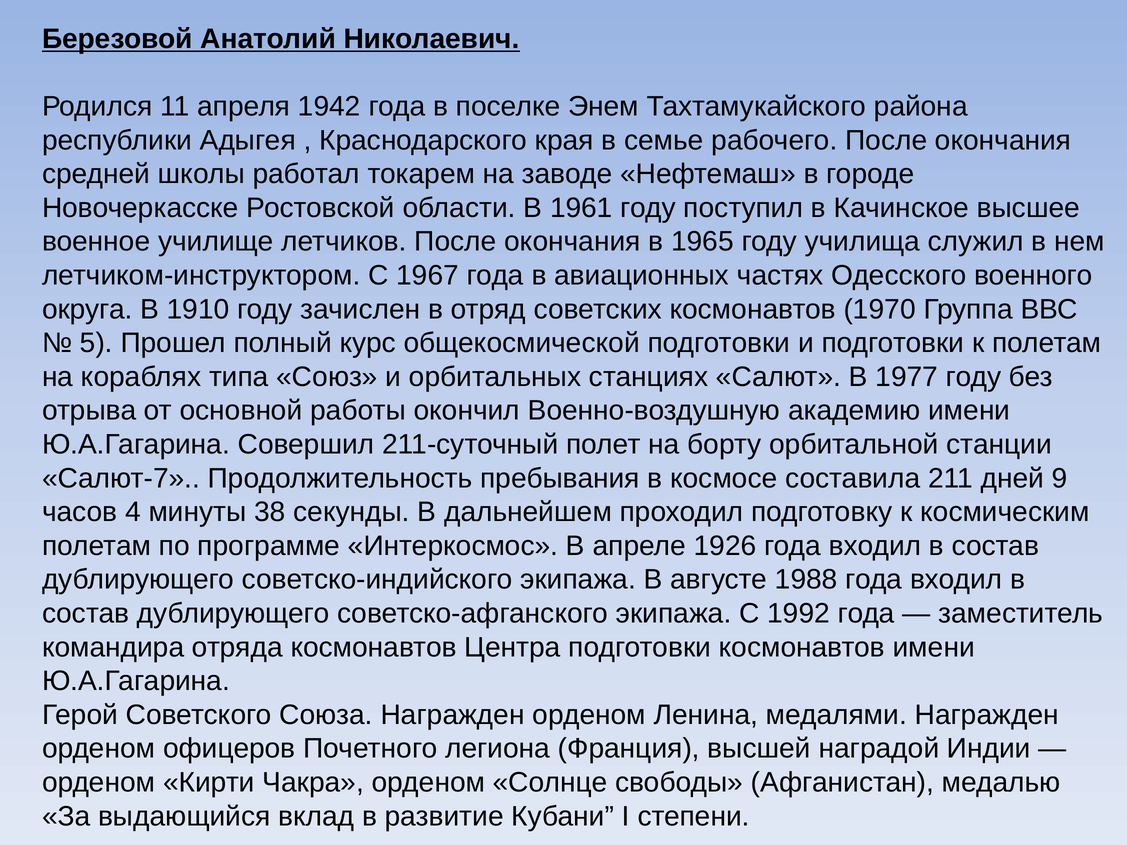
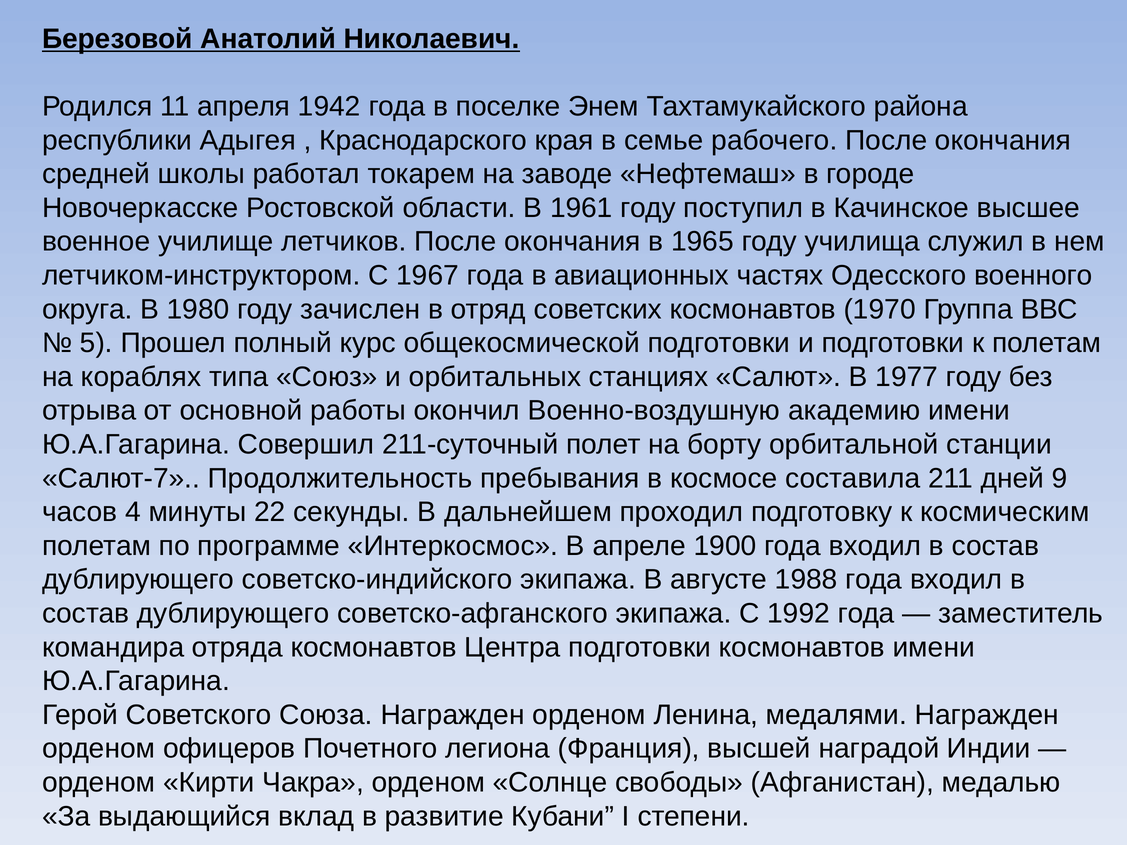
1910: 1910 -> 1980 (198, 309)
38: 38 -> 22 (270, 512)
1926: 1926 -> 1900 (725, 546)
